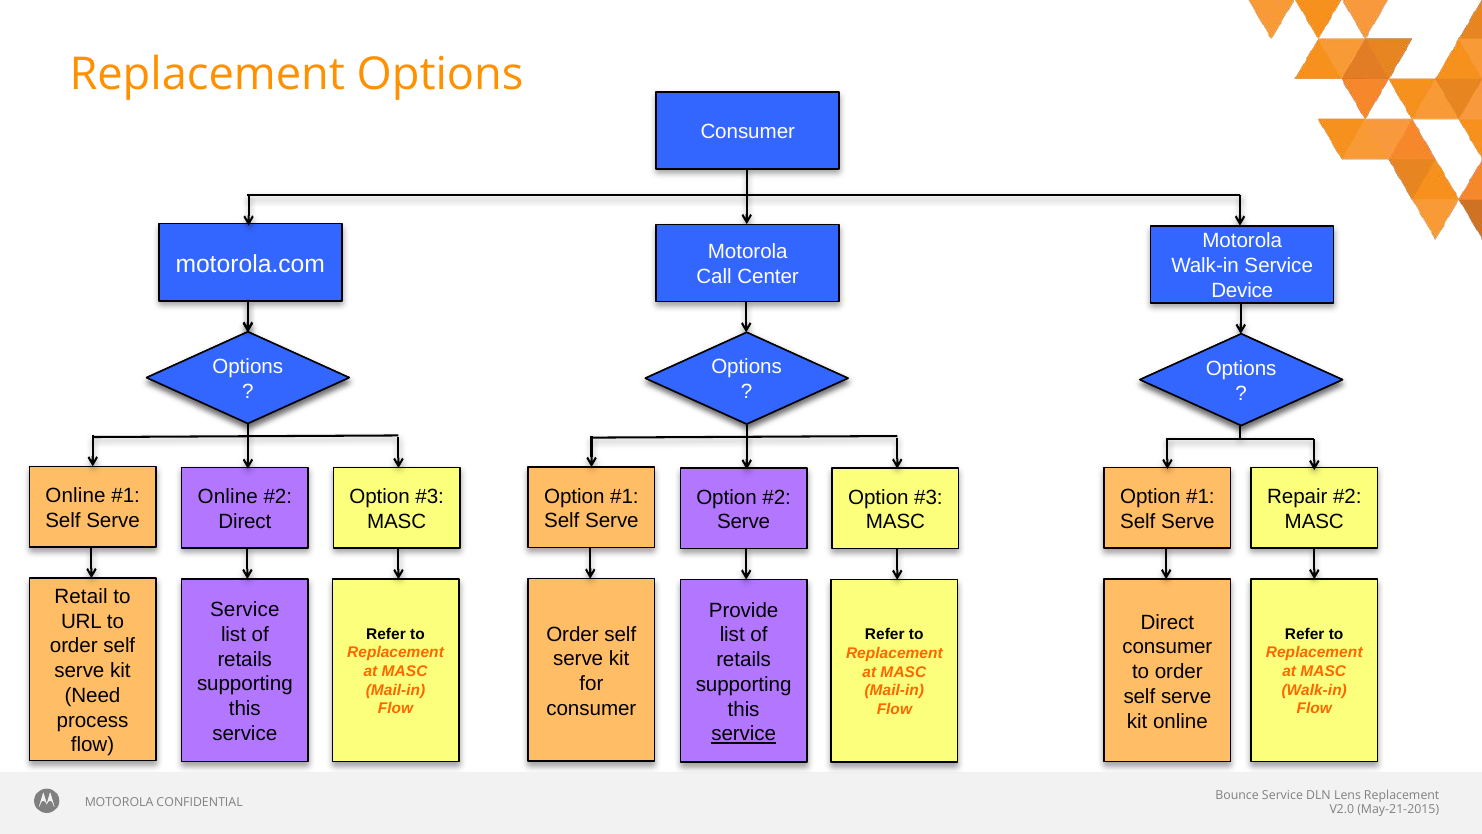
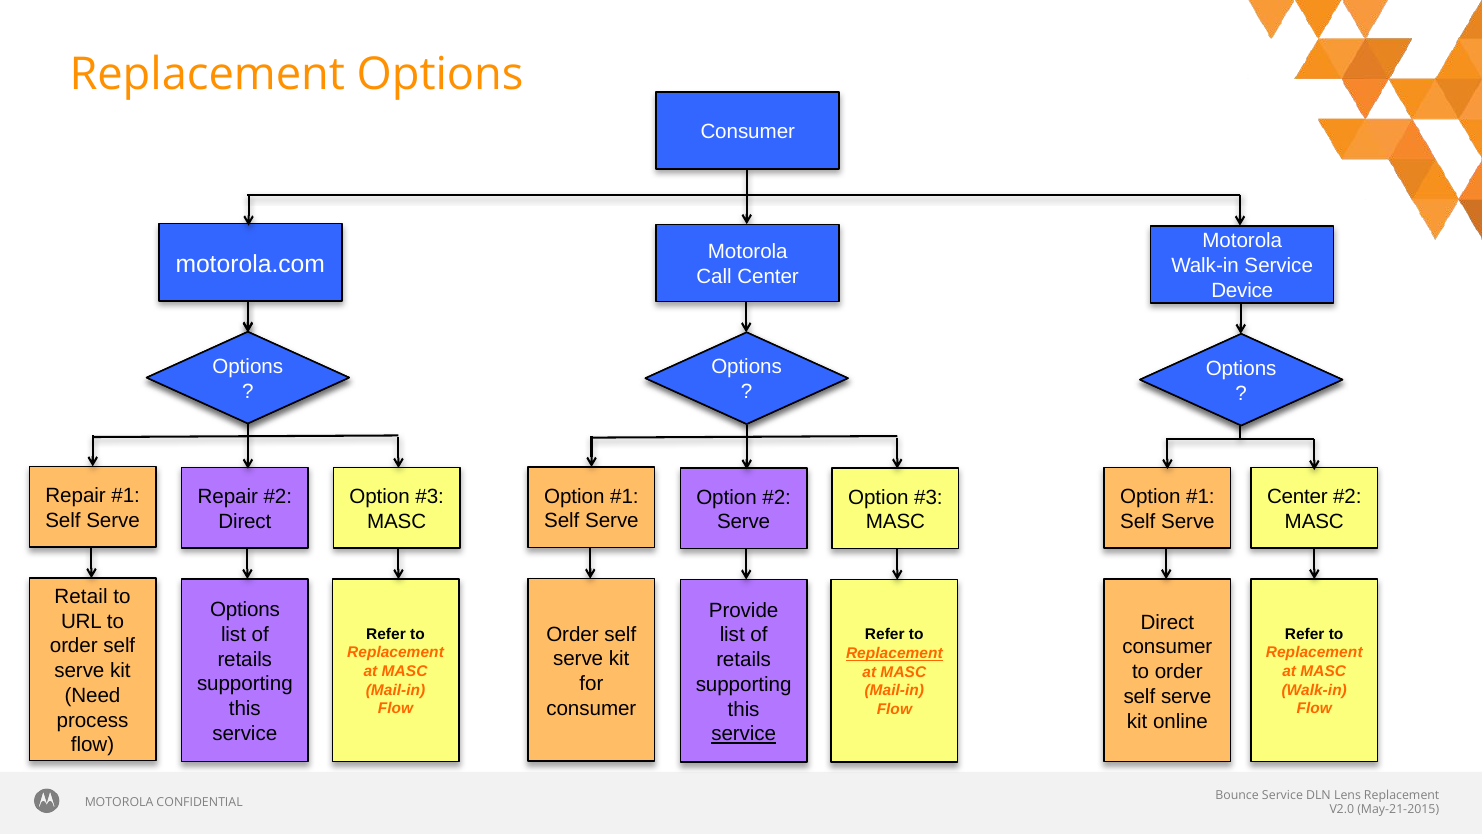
Online: Online -> Repair (76, 496)
Online: Online -> Repair (228, 497)
Repair: Repair -> Center (1297, 497)
Service: Service -> Options (245, 610)
Replacement underline: none -> present (894, 653)
